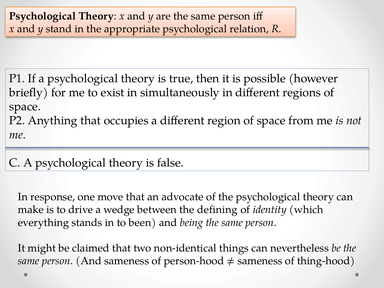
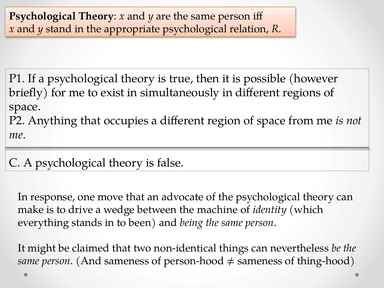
defining: defining -> machine (217, 210)
